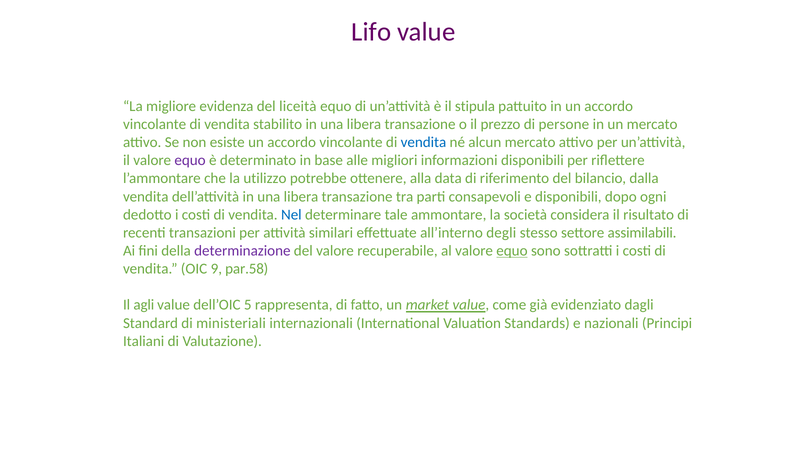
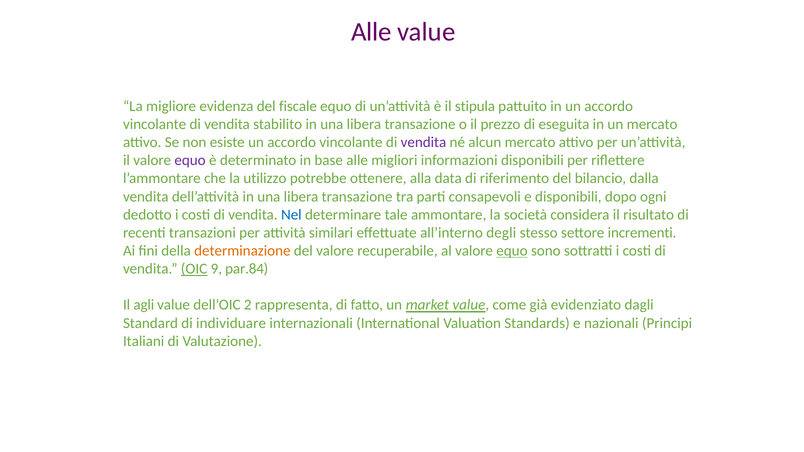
Lifo: Lifo -> Alle (371, 32)
liceità: liceità -> fiscale (298, 106)
persone: persone -> eseguita (564, 124)
vendita colour: blue -> purple (423, 142)
assimilabili: assimilabili -> incrementi (642, 233)
determinazione colour: purple -> orange (242, 251)
OIC underline: none -> present (194, 269)
par.58: par.58 -> par.84 (247, 269)
5: 5 -> 2 (248, 305)
ministeriali: ministeriali -> individuare (231, 323)
